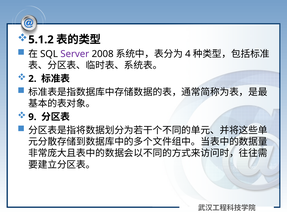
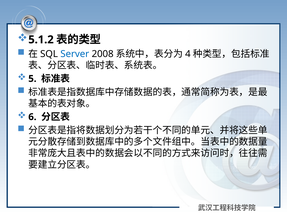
Server colour: purple -> blue (75, 54)
2: 2 -> 5 (32, 79)
9: 9 -> 6 (32, 117)
